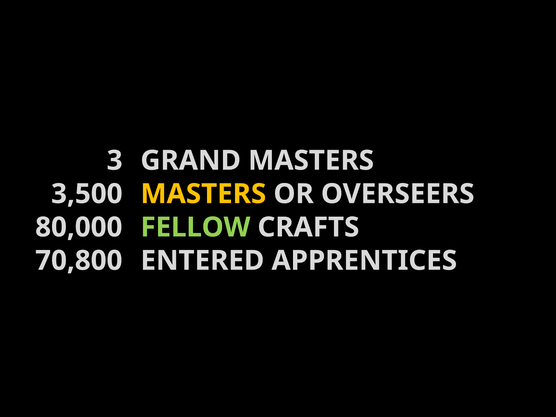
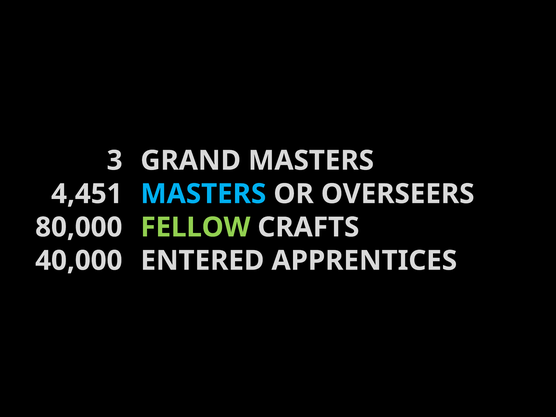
3,500: 3,500 -> 4,451 (87, 194)
MASTERS colour: yellow -> light blue (203, 194)
70,800: 70,800 -> 40,000 (79, 261)
